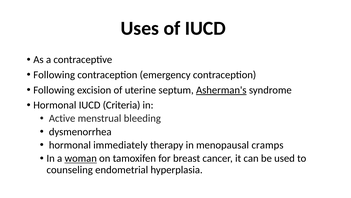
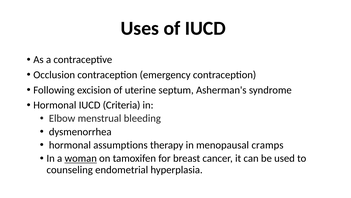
Following: Following -> Occlusion (54, 75)
Asherman's underline: present -> none (221, 90)
Active: Active -> Elbow (62, 118)
immediately: immediately -> assumptions (120, 145)
